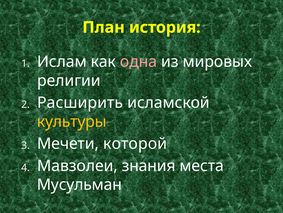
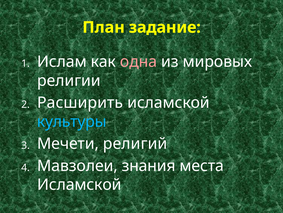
история: история -> задание (165, 27)
культуры colour: yellow -> light blue (72, 121)
которой: которой -> религий (135, 143)
Мусульман: Мусульман -> Исламской (79, 184)
